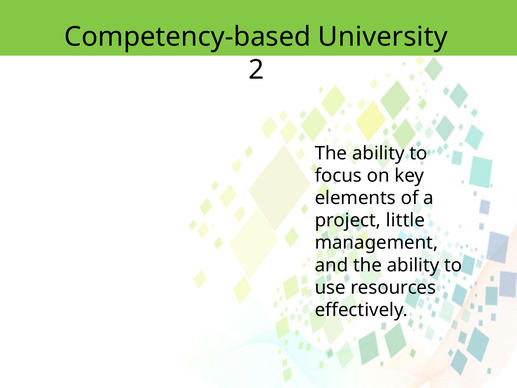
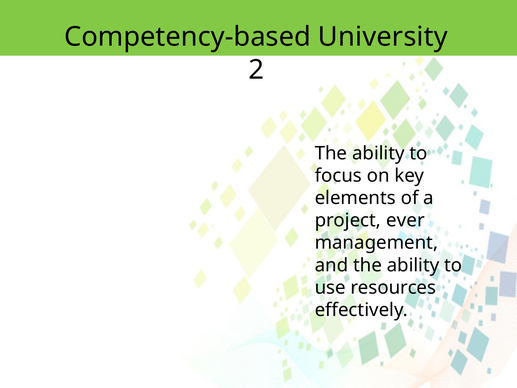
little: little -> ever (405, 220)
